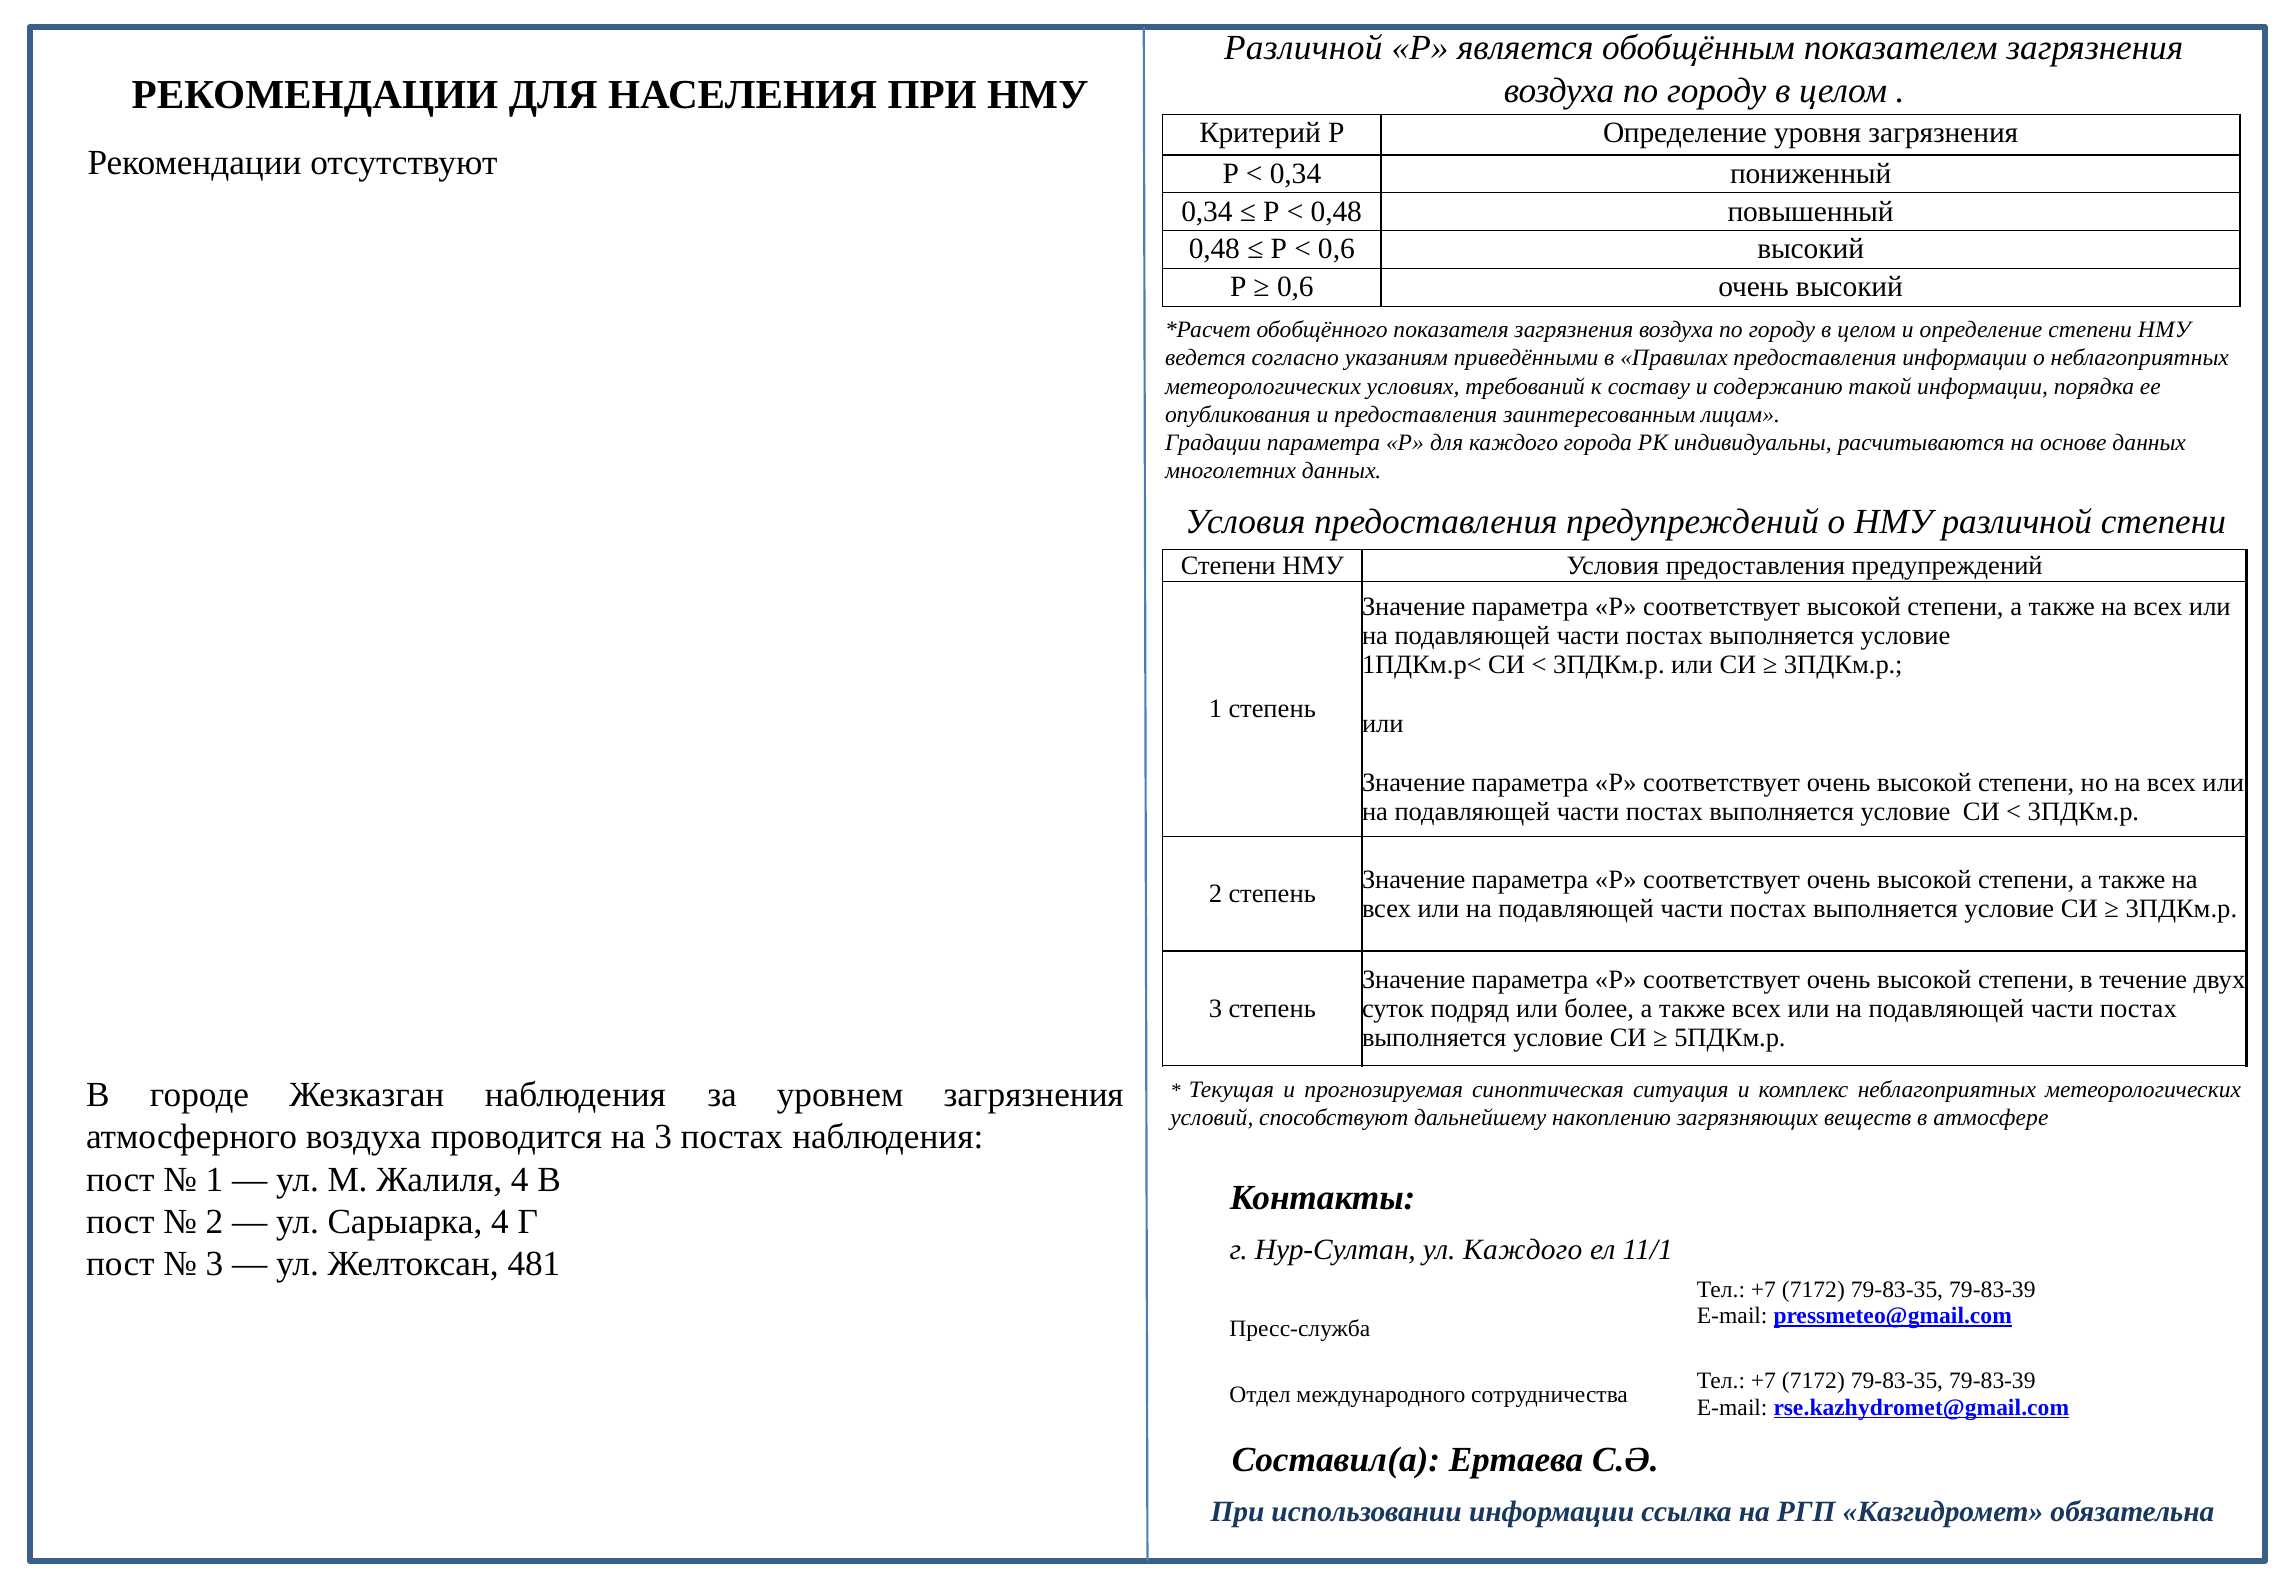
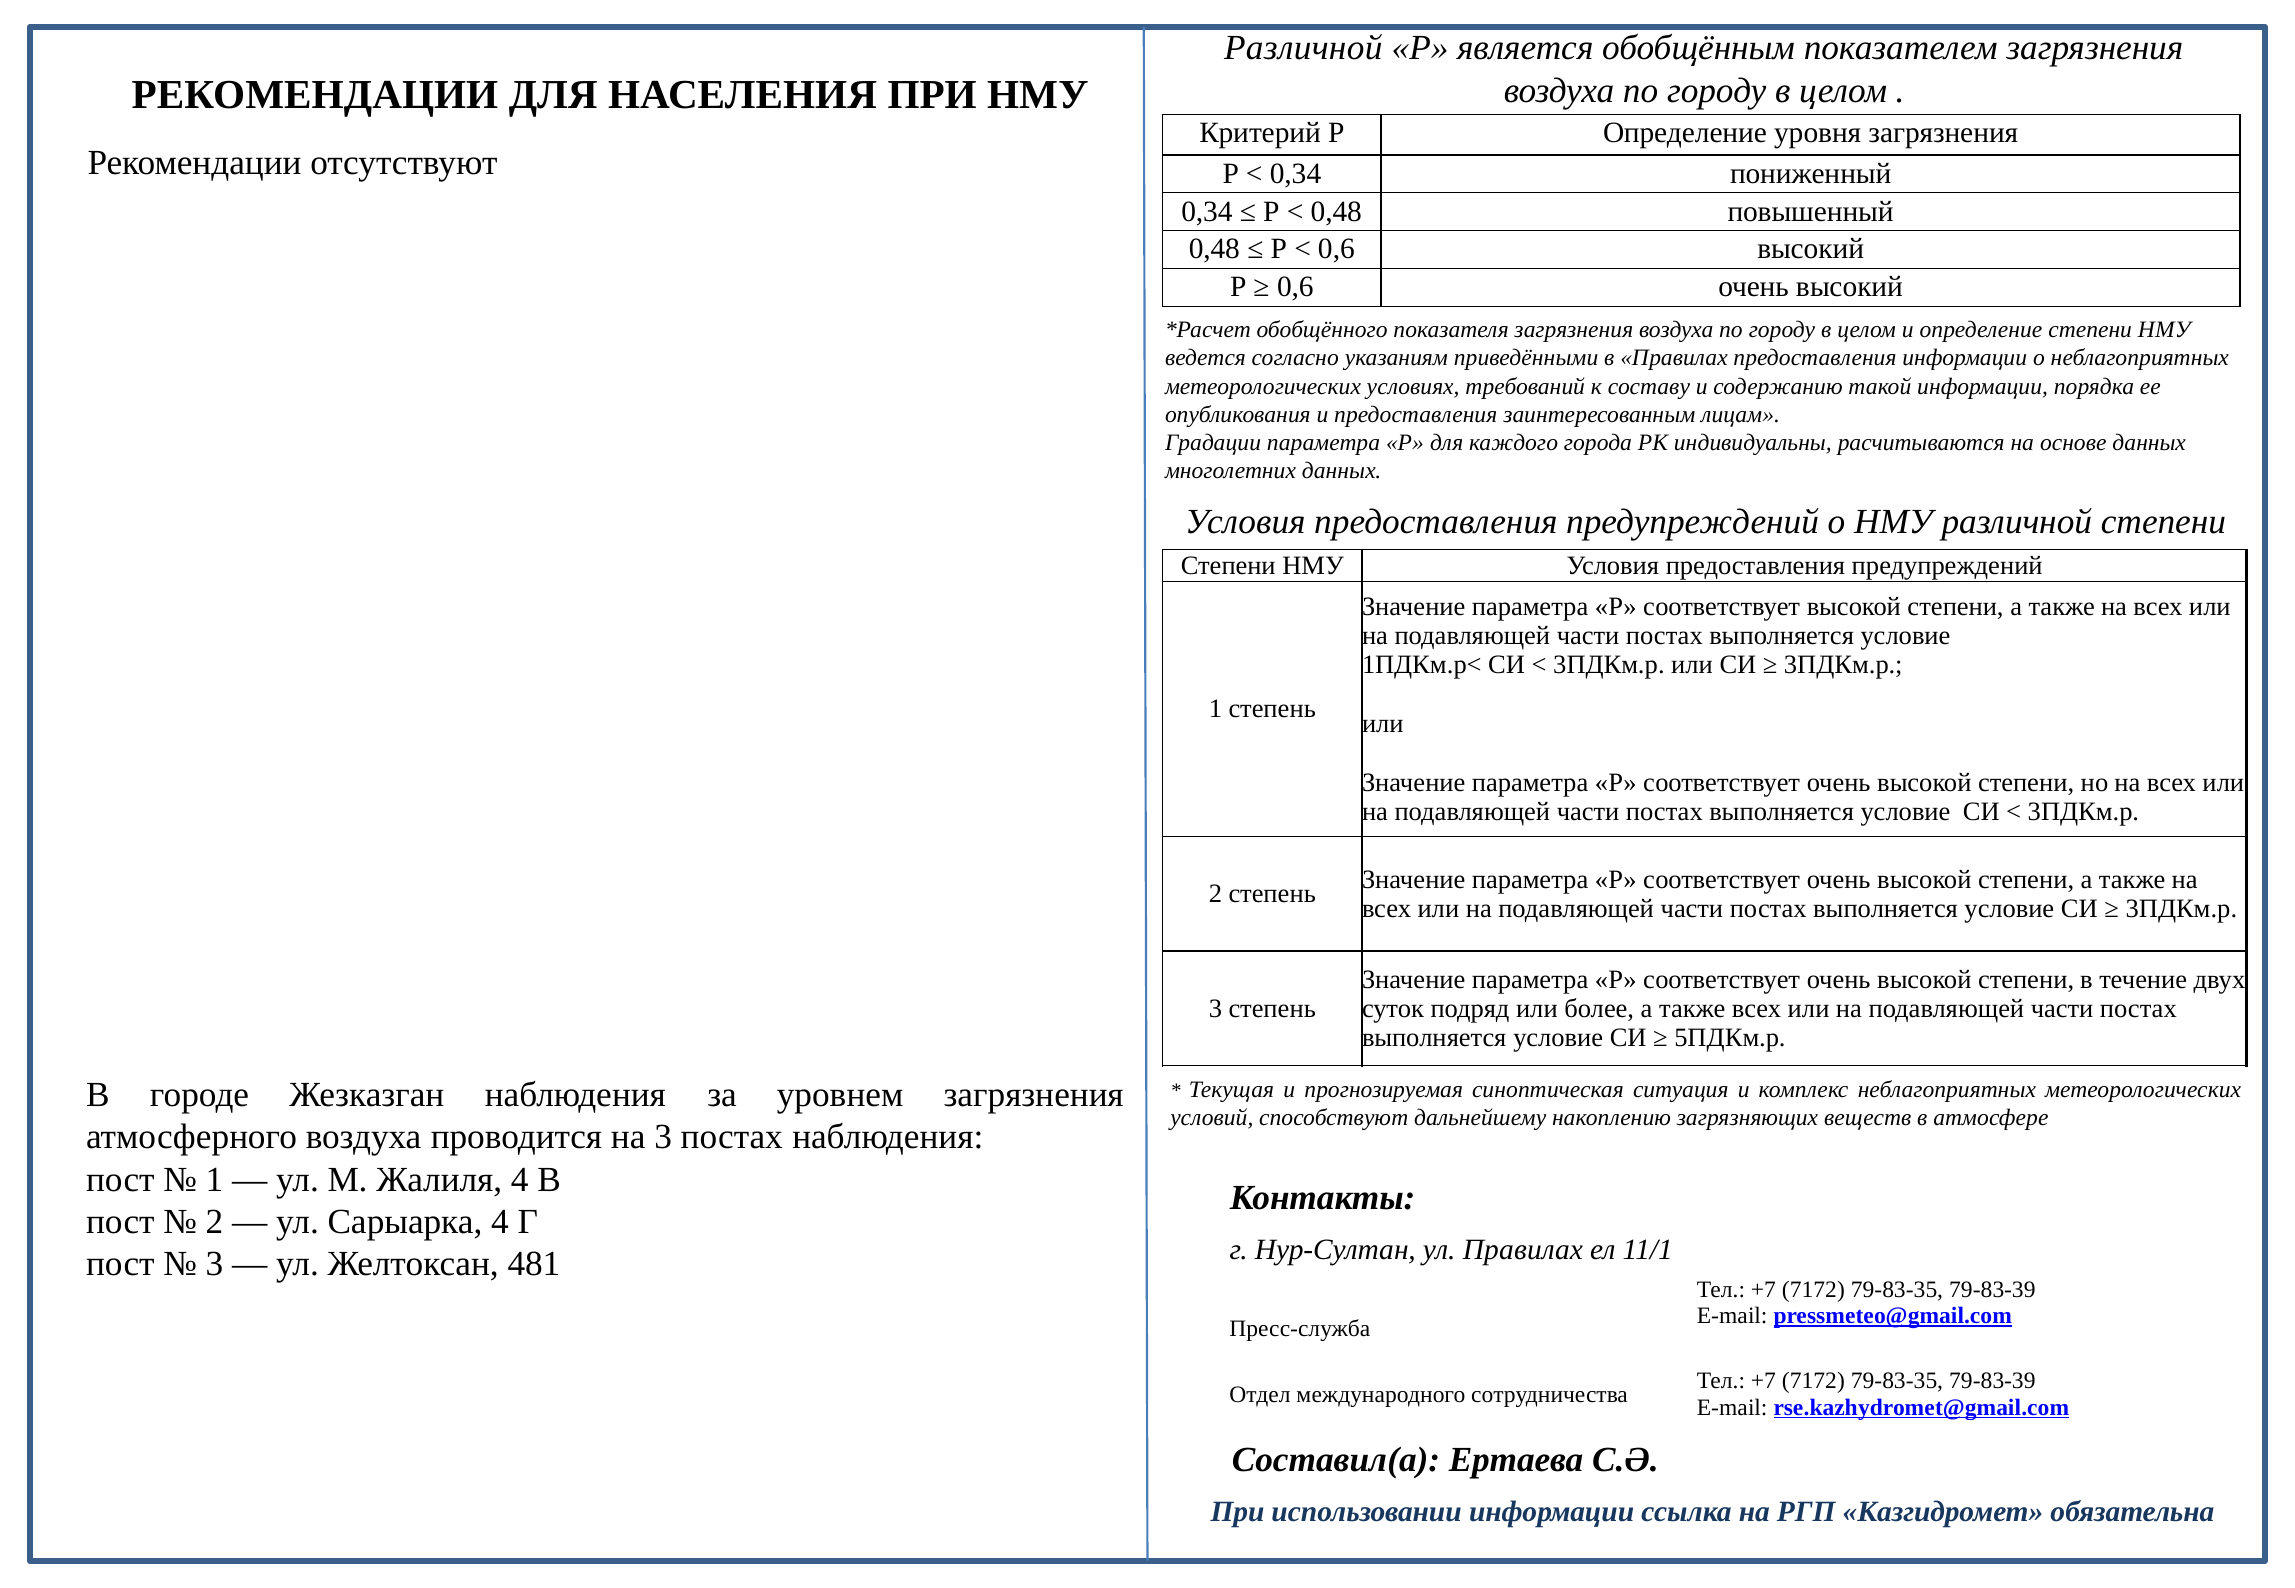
ул Каждого: Каждого -> Правилах (1523, 1250)
